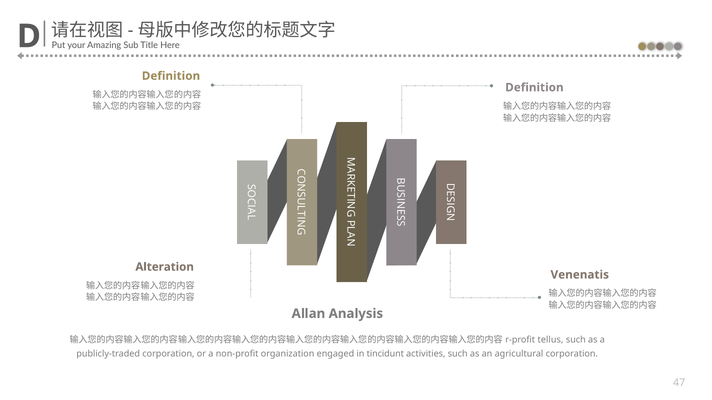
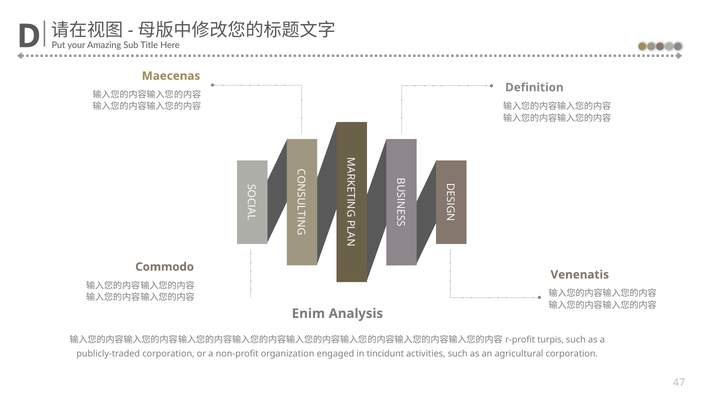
Definition: Definition -> Maecenas (171, 76)
Alteration: Alteration -> Commodo (165, 267)
Allan: Allan -> Enim (308, 313)
tellus: tellus -> turpis (551, 339)
